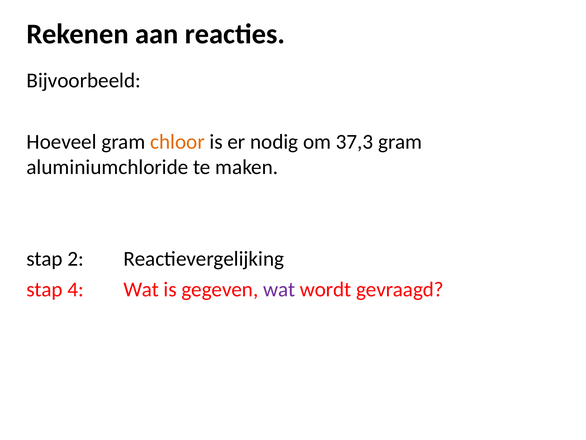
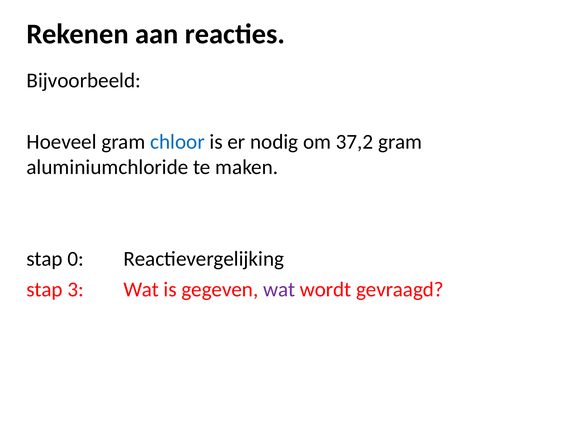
chloor colour: orange -> blue (177, 142)
37,3: 37,3 -> 37,2 (355, 142)
2: 2 -> 0 (76, 259)
4: 4 -> 3 (76, 289)
